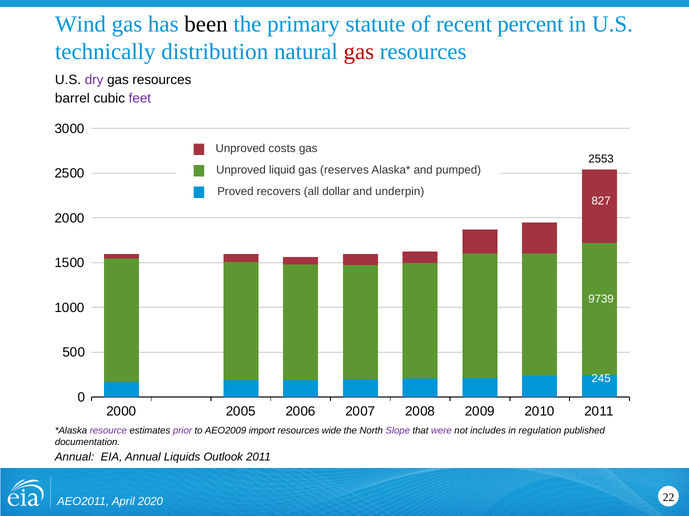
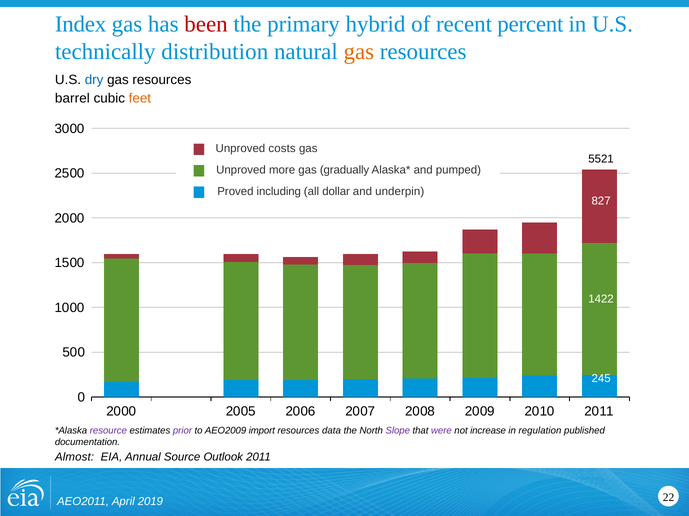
Wind: Wind -> Index (81, 24)
been colour: black -> red (206, 24)
statute: statute -> hybrid (375, 24)
gas colour: red -> orange (359, 52)
dry colour: purple -> blue (94, 80)
feet colour: purple -> orange (140, 99)
2553: 2553 -> 5521 (601, 159)
liquid: liquid -> more (282, 170)
reserves: reserves -> gradually (345, 170)
recovers: recovers -> including (279, 192)
9739: 9739 -> 1422 (601, 299)
wide: wide -> data (331, 431)
includes: includes -> increase (488, 431)
Annual: Annual -> Almost (75, 458)
Liquids: Liquids -> Source (182, 458)
2020: 2020 -> 2019 (150, 502)
